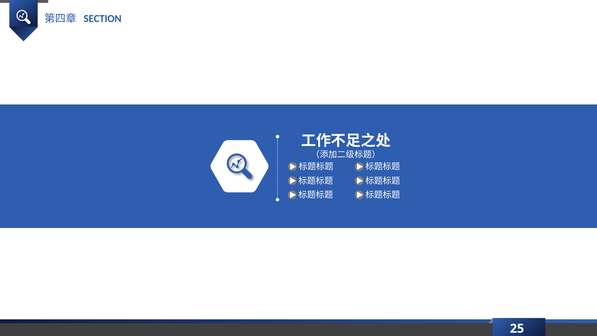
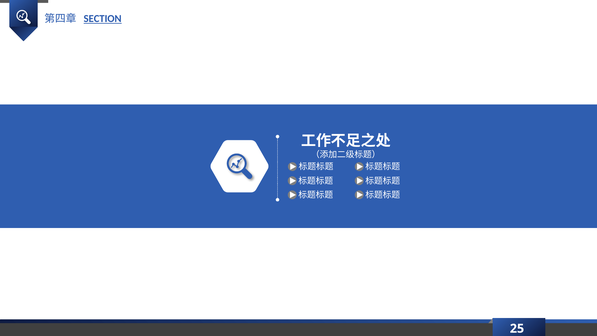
SECTION underline: none -> present (103, 19)
